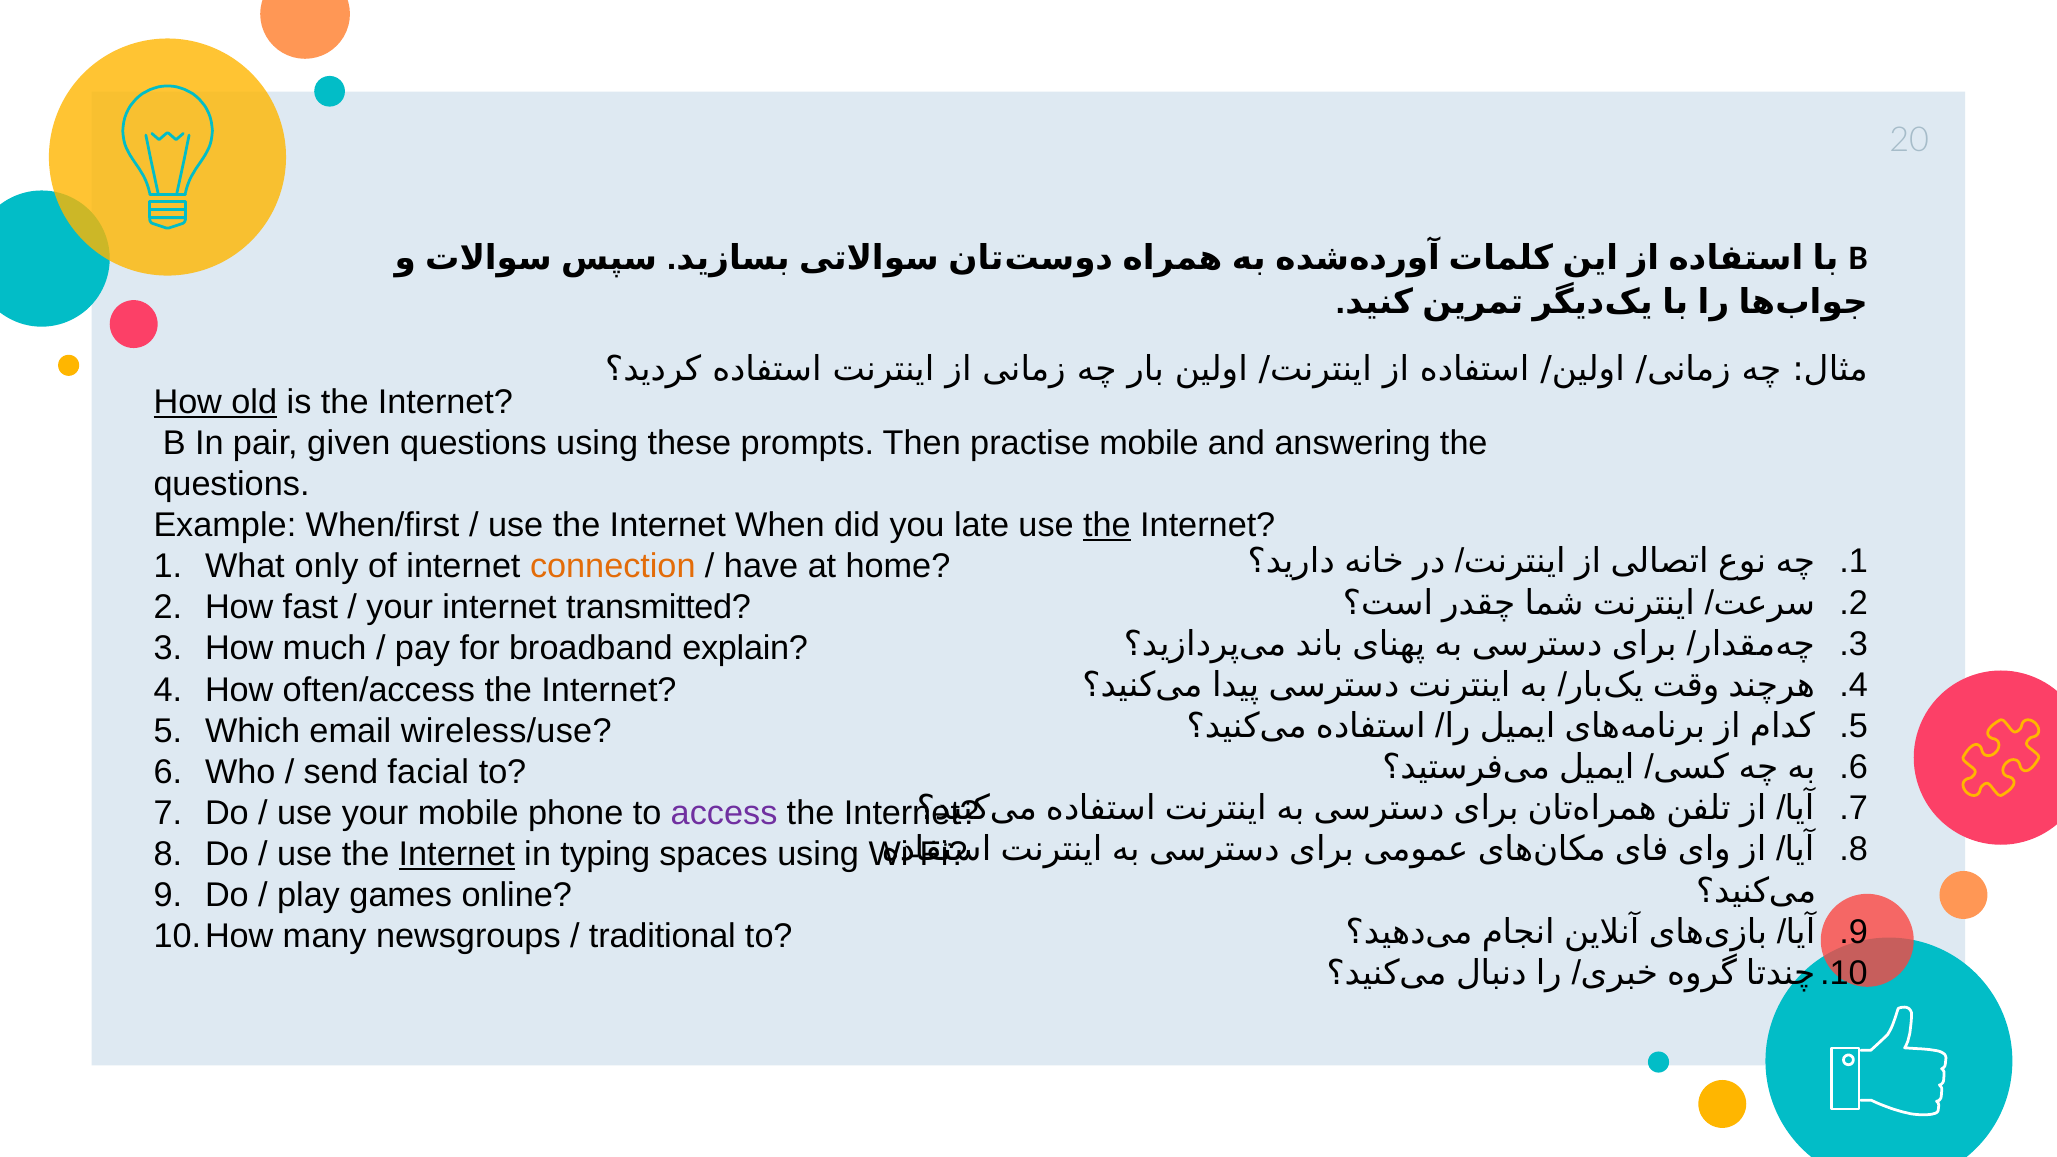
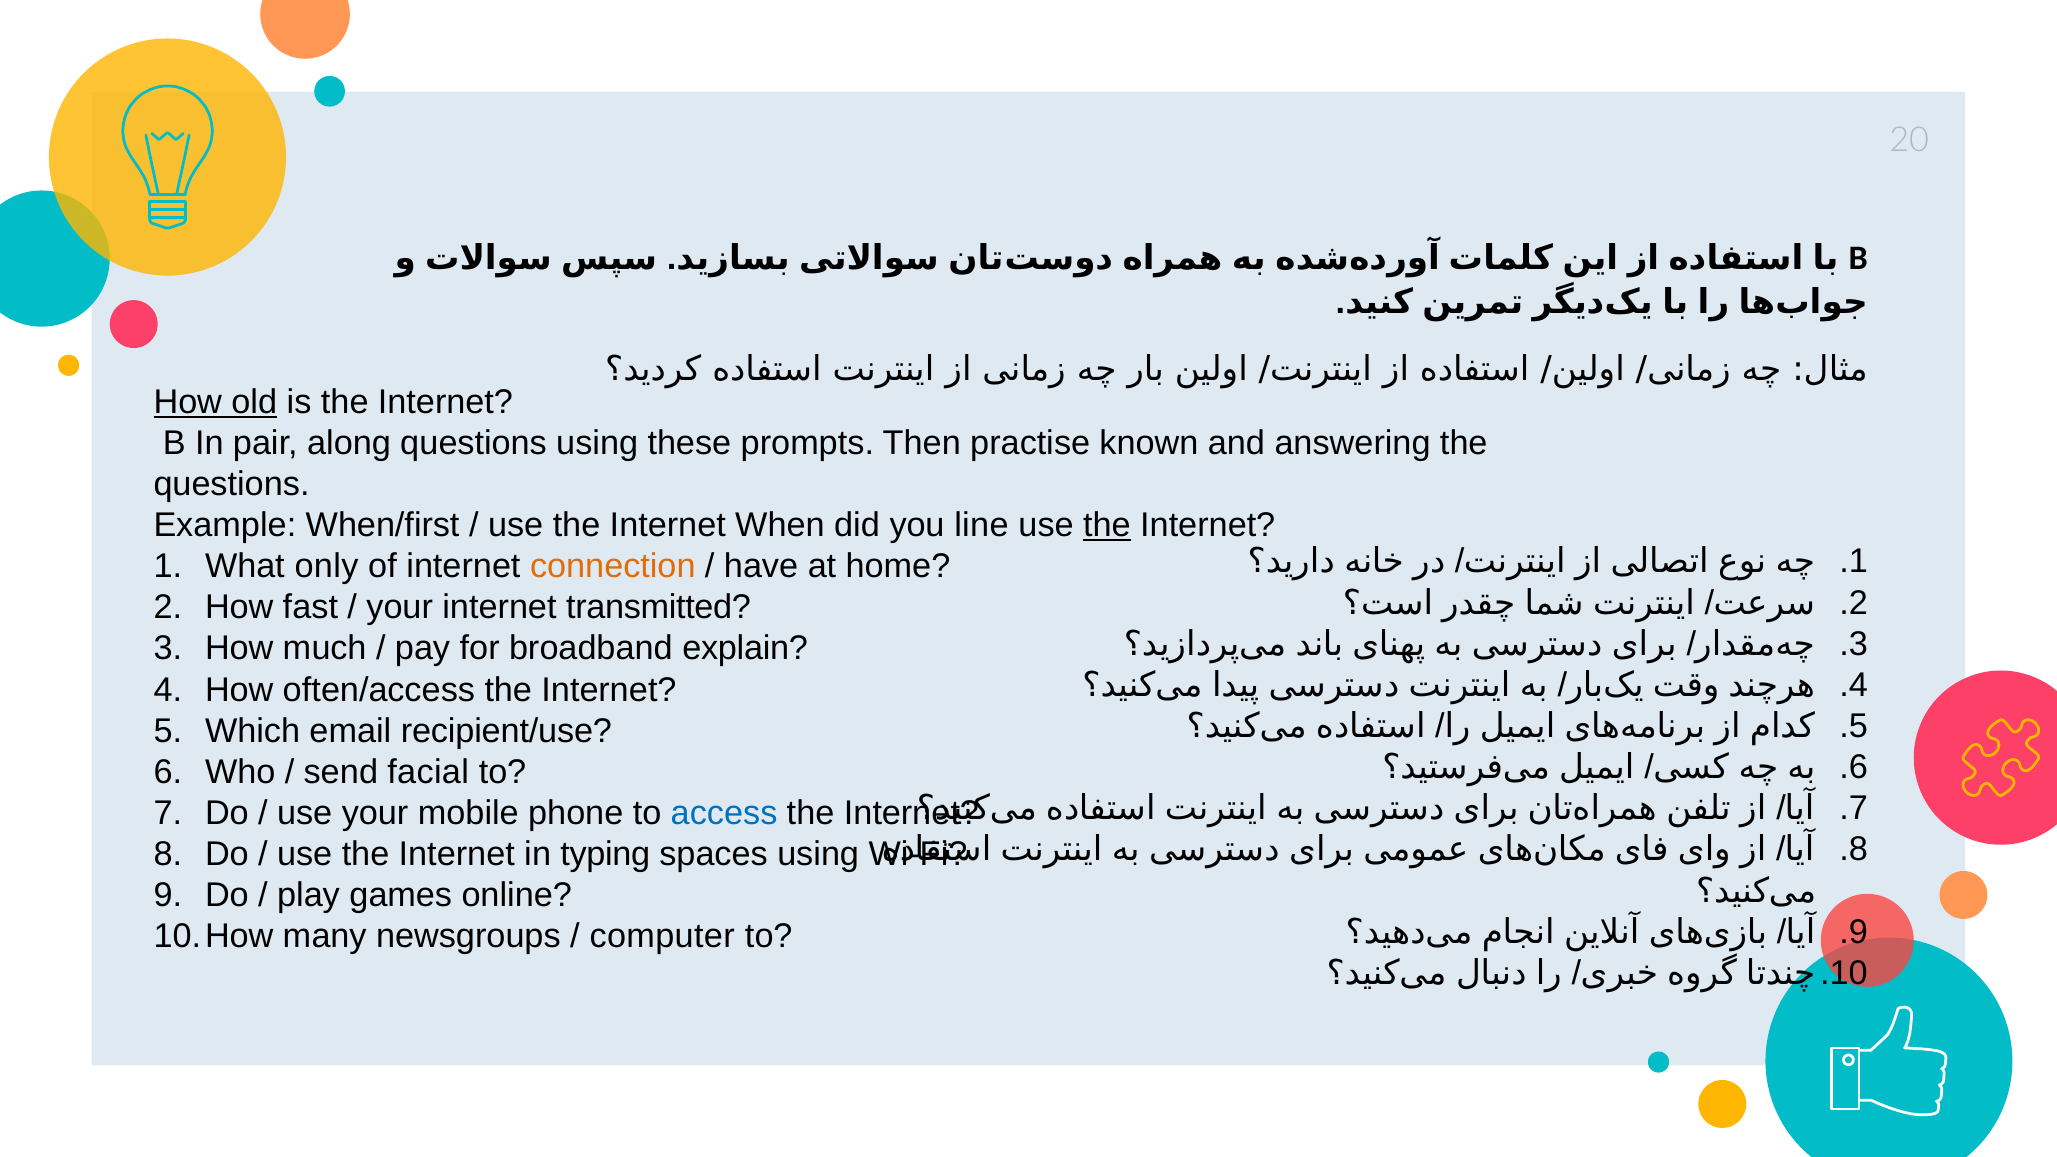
given: given -> along (349, 443)
practise mobile: mobile -> known (1149, 443)
late: late -> line (981, 525)
wireless/use: wireless/use -> recipient/use (506, 731)
access colour: purple -> blue (724, 813)
Internet underline: present -> none (457, 854)
traditional: traditional -> computer (662, 937)
